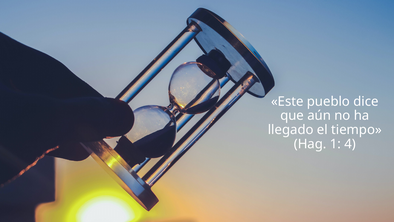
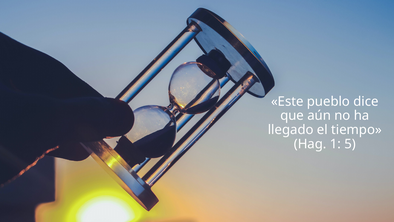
4: 4 -> 5 (350, 144)
